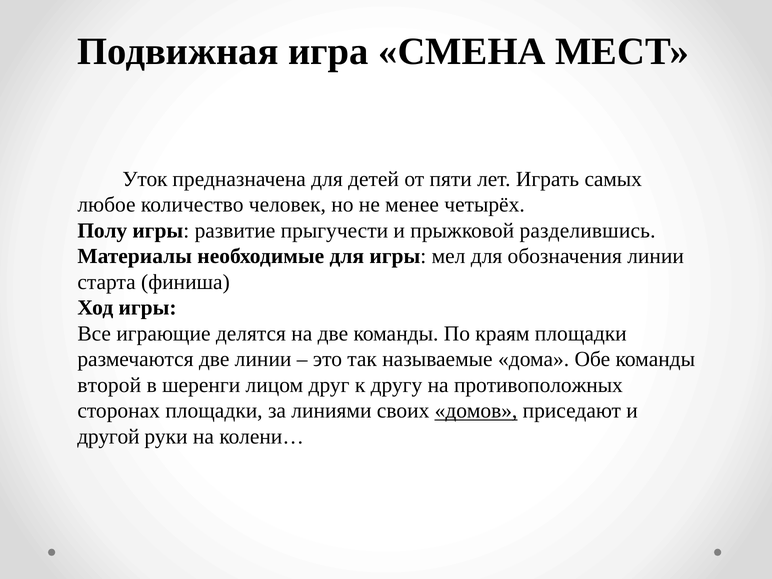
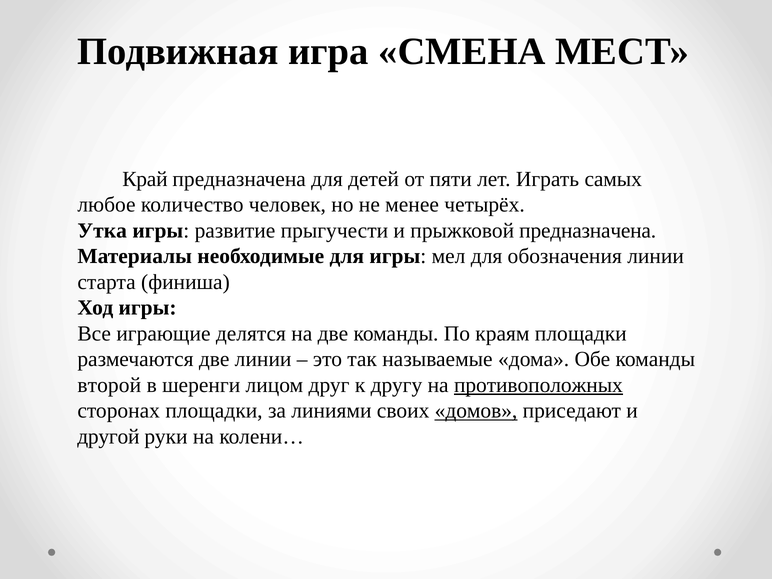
Уток: Уток -> Край (145, 179)
Полу: Полу -> Утка (102, 231)
прыжковой разделившись: разделившись -> предназначена (588, 231)
противоположных underline: none -> present (538, 385)
